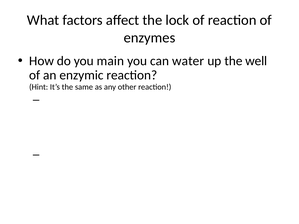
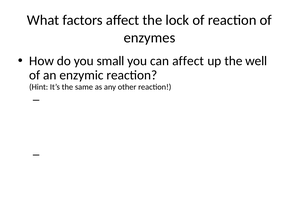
main: main -> small (111, 61)
can water: water -> affect (188, 61)
